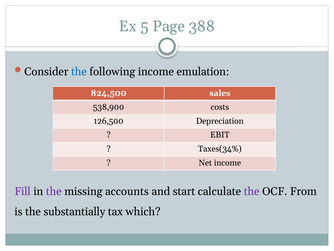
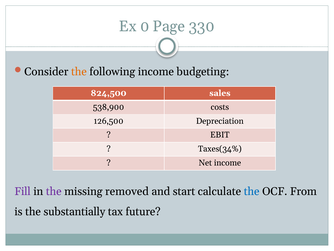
5: 5 -> 0 (145, 26)
388: 388 -> 330 (202, 26)
the colour: blue -> orange (79, 72)
emulation: emulation -> budgeting (203, 72)
accounts: accounts -> removed (127, 191)
the colour: purple -> blue (252, 191)
which: which -> future (143, 211)
